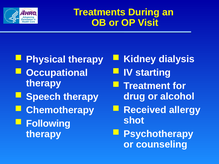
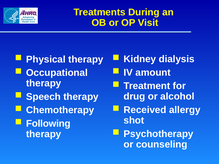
starting: starting -> amount (153, 73)
